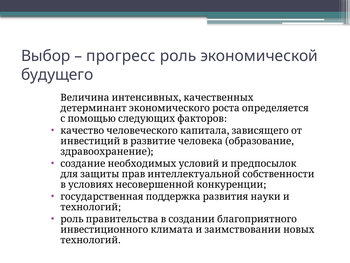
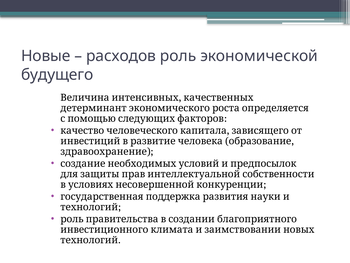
Выбор: Выбор -> Новые (46, 56)
прогресс: прогресс -> расходов (121, 56)
